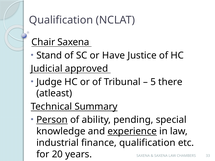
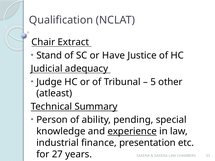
Chair Saxena: Saxena -> Extract (73, 42)
approved: approved -> adequacy (87, 69)
there: there -> other (170, 82)
Person underline: present -> none (52, 120)
finance qualification: qualification -> presentation (147, 143)
20: 20 -> 27 (57, 154)
